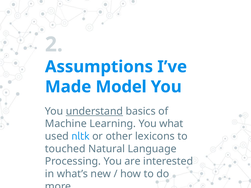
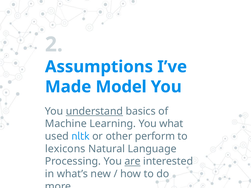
lexicons: lexicons -> perform (155, 136)
touched: touched -> lexicons (65, 149)
are underline: none -> present (133, 162)
